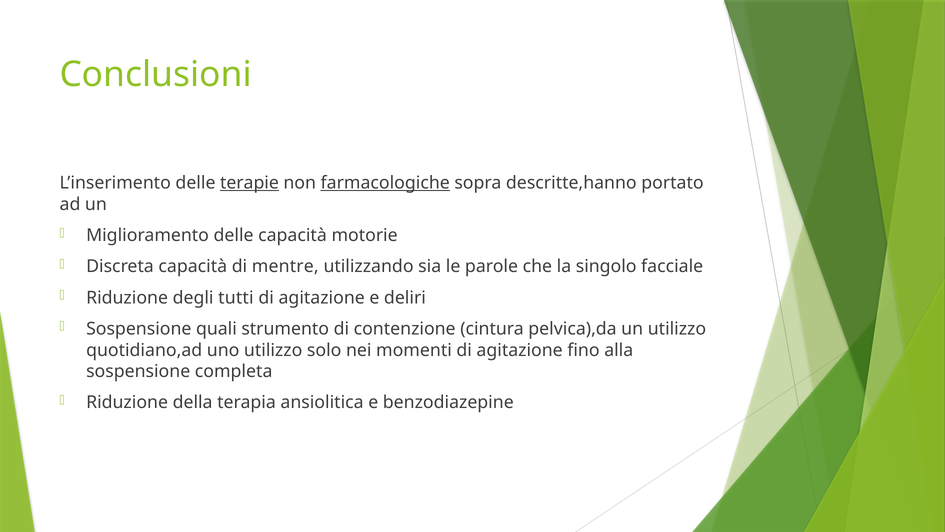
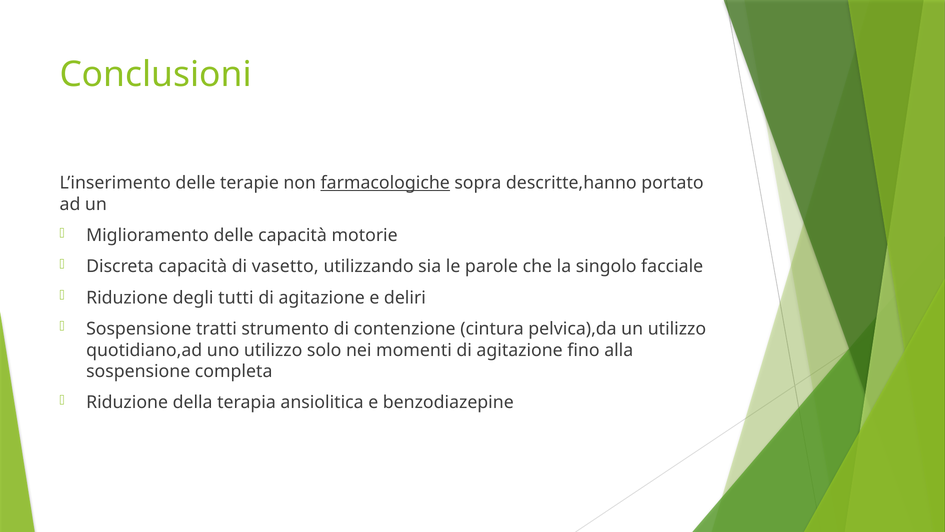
terapie underline: present -> none (249, 183)
mentre: mentre -> vasetto (285, 266)
quali: quali -> tratti (216, 329)
